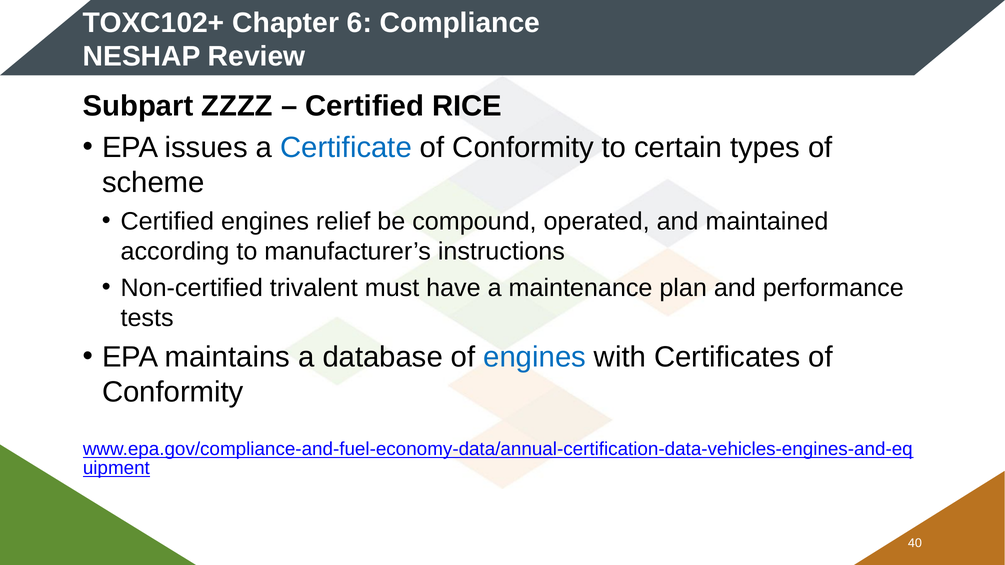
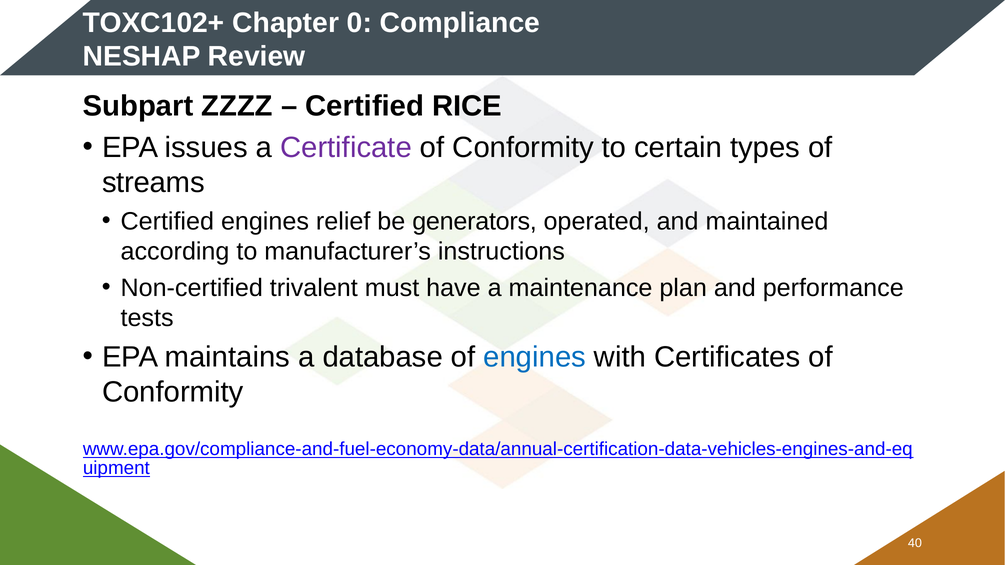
6: 6 -> 0 (360, 23)
Certificate colour: blue -> purple (346, 148)
scheme: scheme -> streams (153, 183)
compound: compound -> generators (475, 221)
